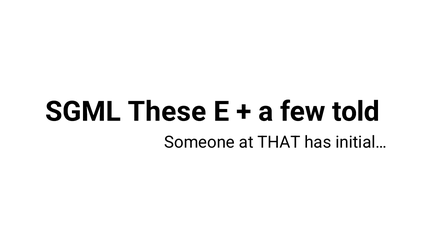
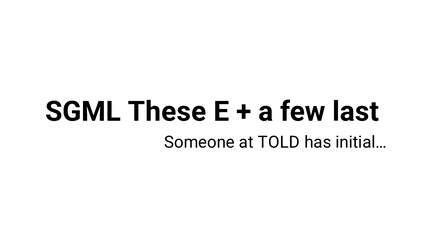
told: told -> last (356, 111)
THAT: THAT -> TOLD (279, 142)
